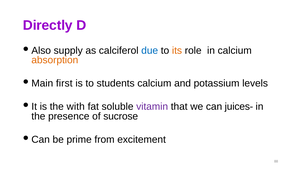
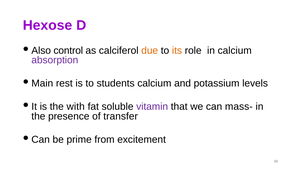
Directly: Directly -> Hexose (48, 25)
supply: supply -> control (68, 51)
due colour: blue -> orange (150, 51)
absorption colour: orange -> purple (55, 60)
first: first -> rest (64, 84)
juices-: juices- -> mass- (239, 107)
sucrose: sucrose -> transfer (121, 116)
